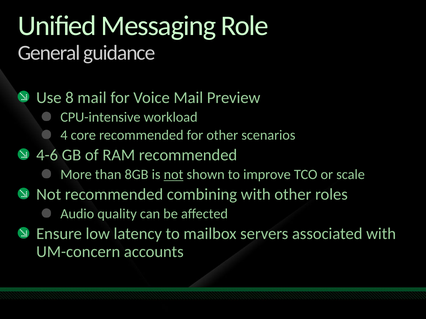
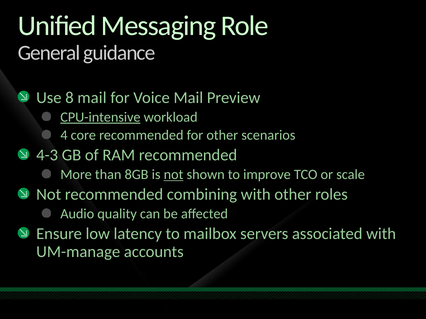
CPU-intensive underline: none -> present (100, 117)
4-6: 4-6 -> 4-3 (47, 155)
UM-concern: UM-concern -> UM-manage (78, 252)
